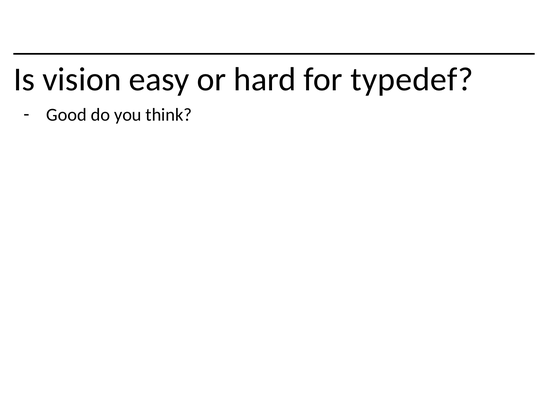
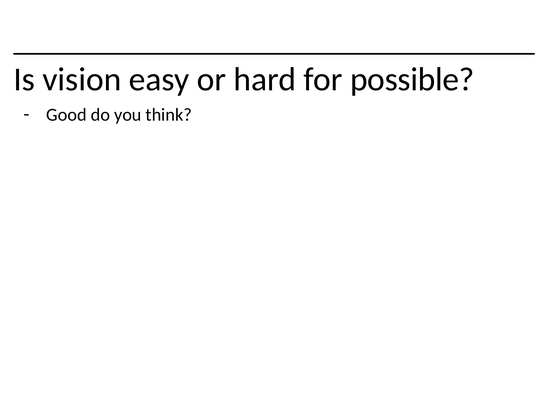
typedef: typedef -> possible (412, 79)
